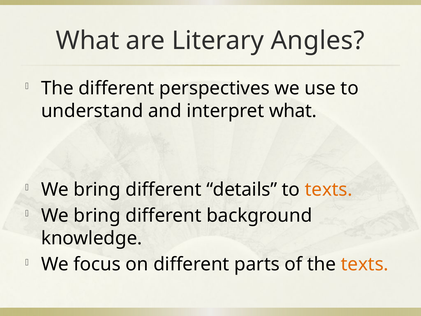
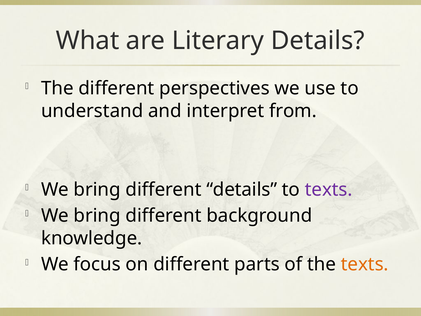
Literary Angles: Angles -> Details (318, 41)
interpret what: what -> from (293, 111)
texts colour: orange -> purple (329, 189)
